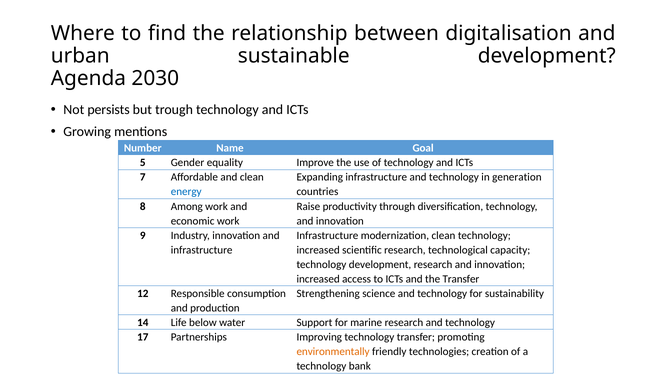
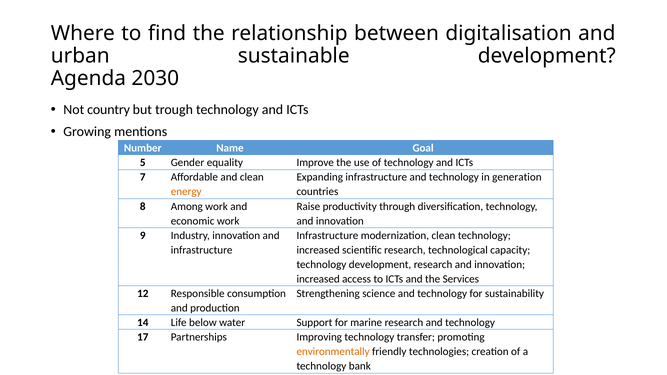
persists: persists -> country (109, 110)
energy colour: blue -> orange (186, 192)
the Transfer: Transfer -> Services (461, 279)
